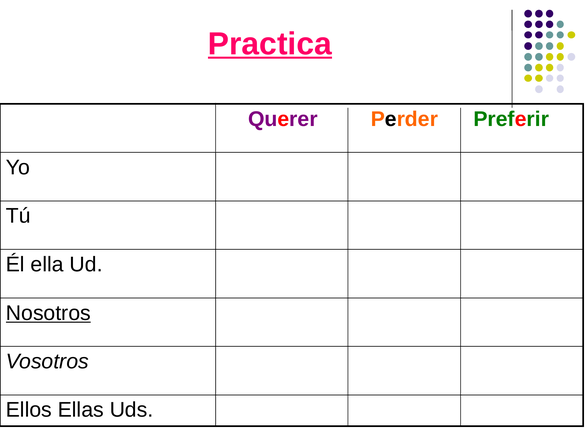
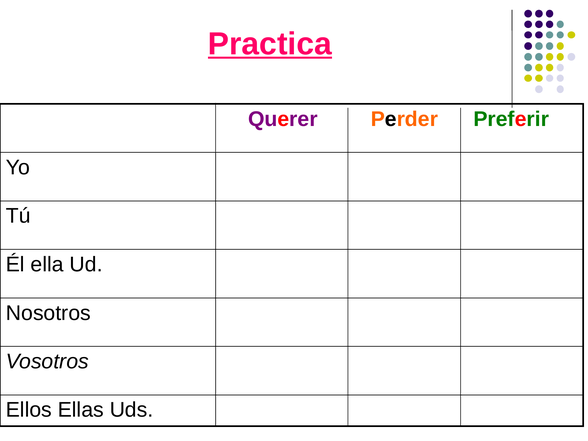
Nosotros underline: present -> none (48, 313)
